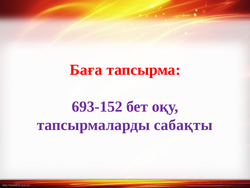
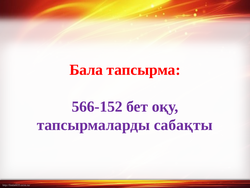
Баға: Баға -> Бала (86, 70)
693-152: 693-152 -> 566-152 (97, 106)
